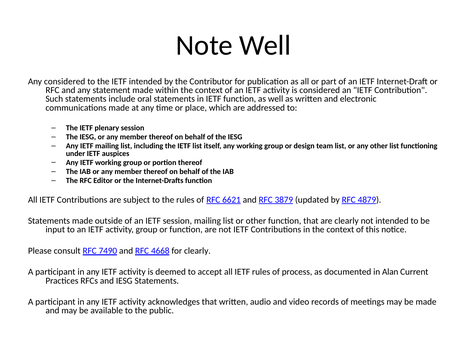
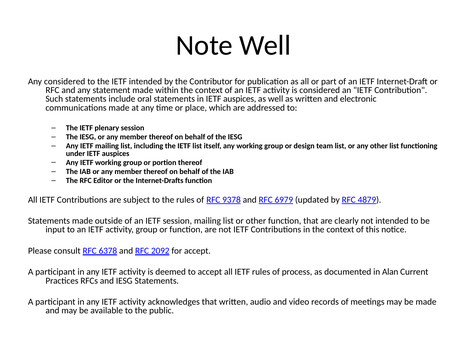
in IETF function: function -> auspices (240, 99)
6621: 6621 -> 9378 (231, 199)
3879: 3879 -> 6979 (284, 199)
7490: 7490 -> 6378 (108, 250)
4668: 4668 -> 2092 (160, 250)
for clearly: clearly -> accept (197, 250)
